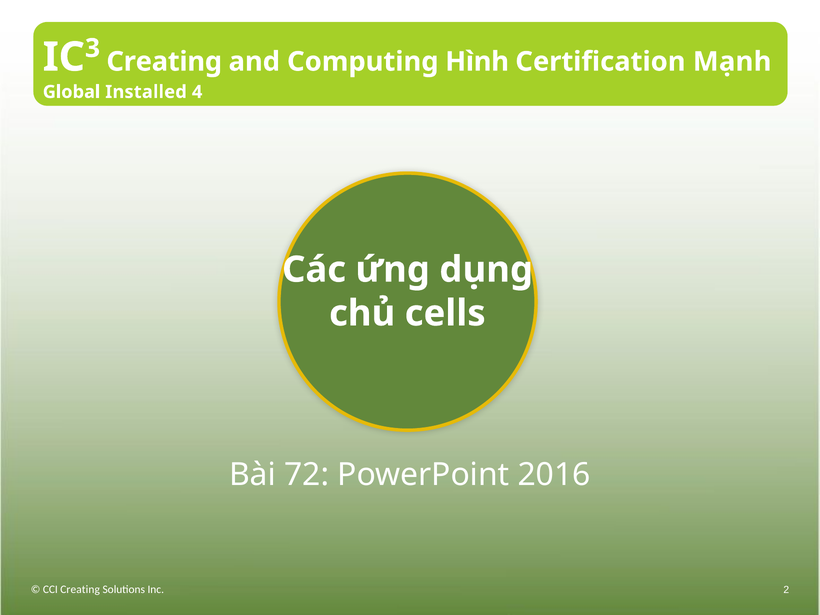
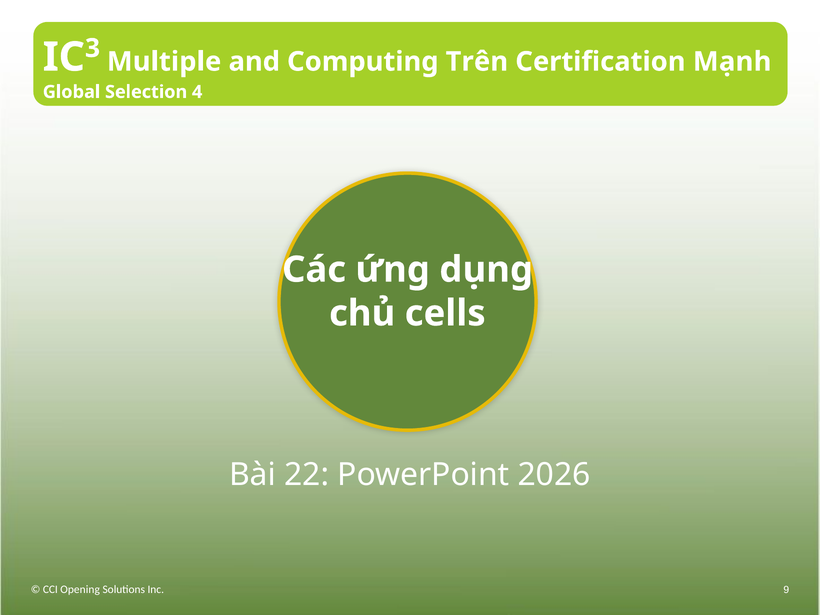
Creating: Creating -> Multiple (164, 62)
Hình: Hình -> Trên (477, 62)
Installed: Installed -> Selection (146, 92)
72: 72 -> 22 (307, 475)
2016: 2016 -> 2026 (554, 475)
CCI Creating: Creating -> Opening (80, 590)
2: 2 -> 9 (786, 590)
